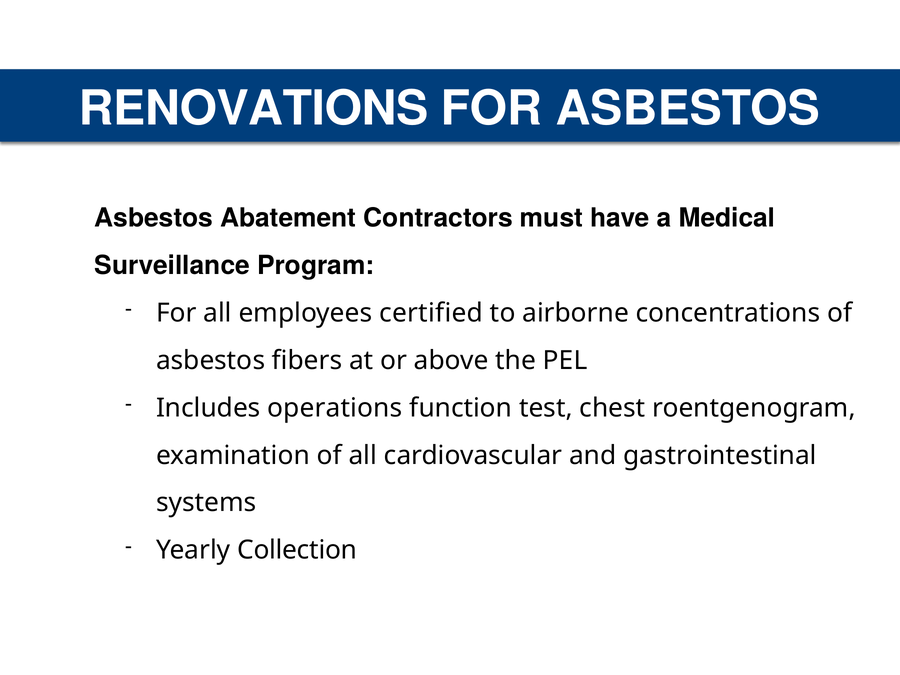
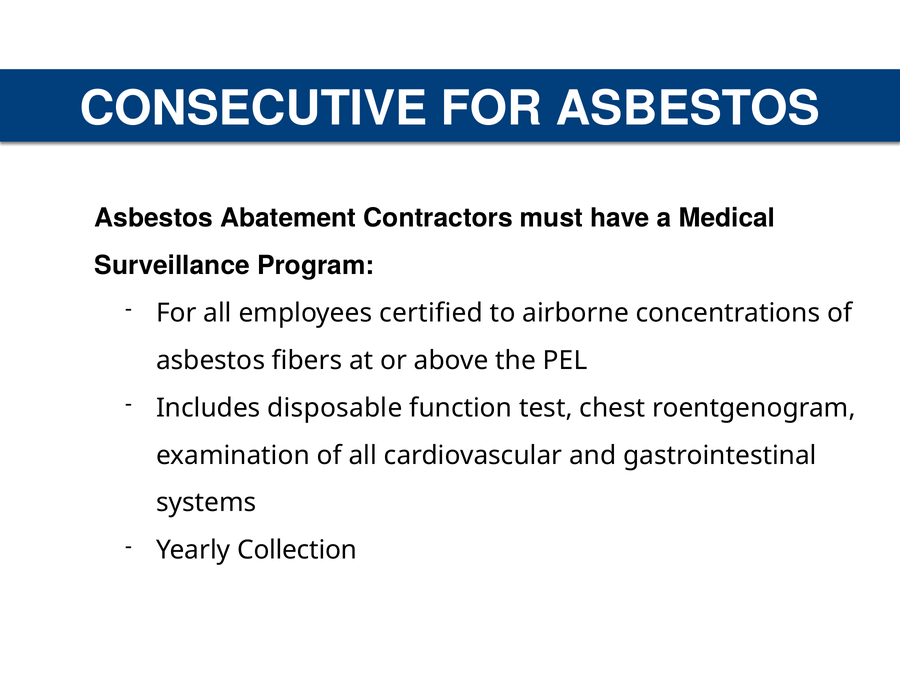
RENOVATIONS: RENOVATIONS -> CONSECUTIVE (254, 109)
operations: operations -> disposable (335, 408)
